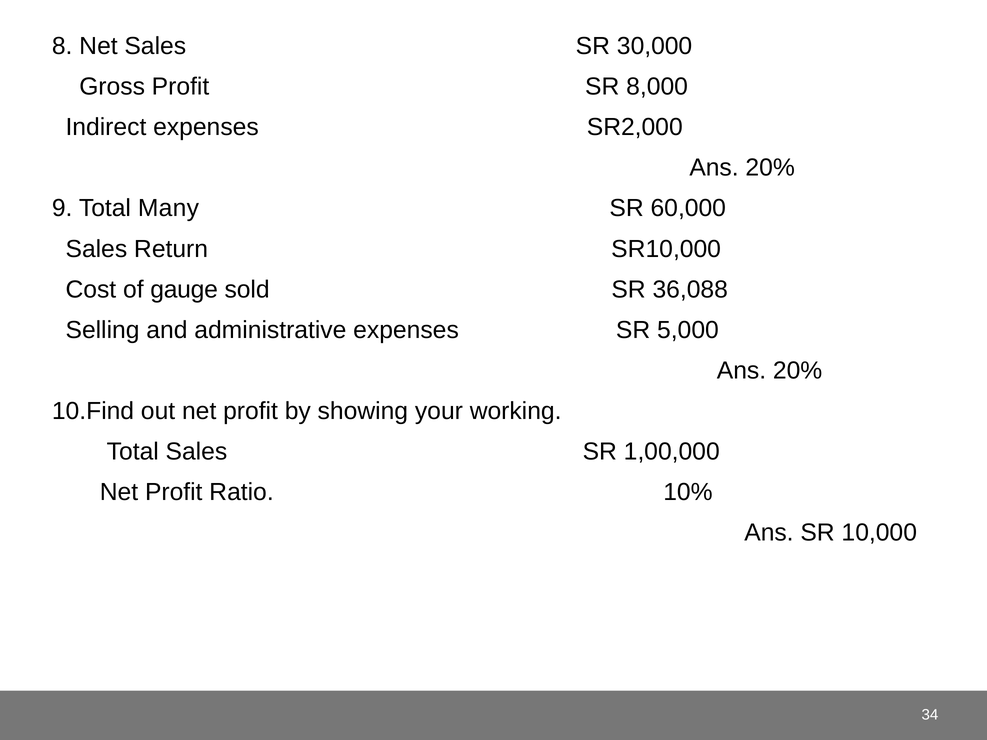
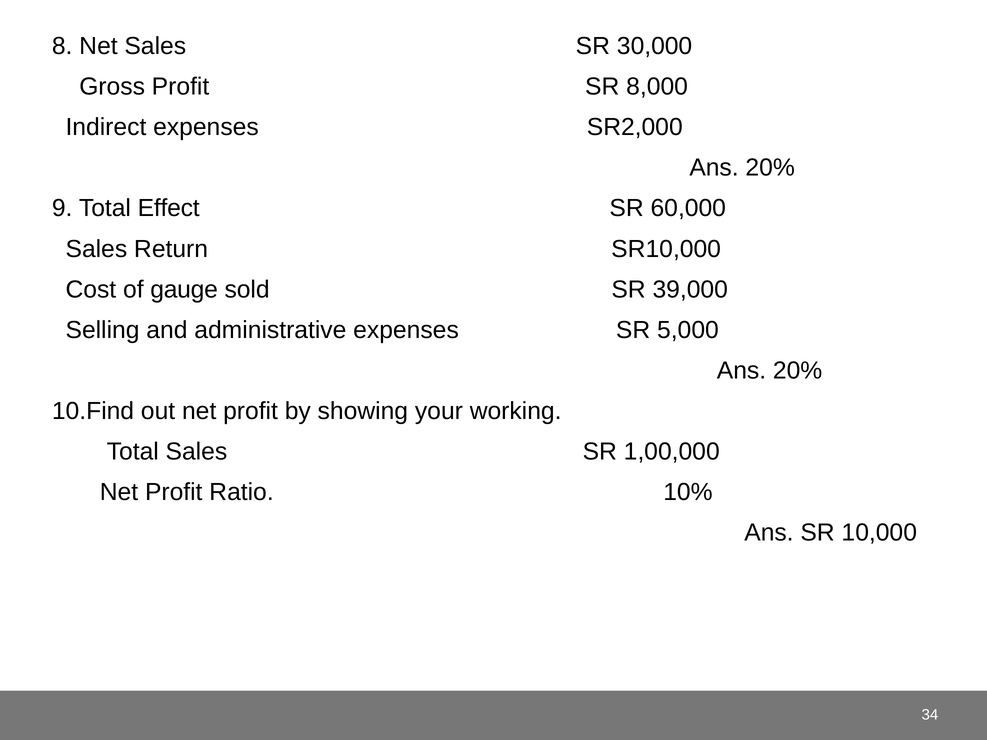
Many: Many -> Effect (169, 208)
36,088: 36,088 -> 39,000 (690, 290)
